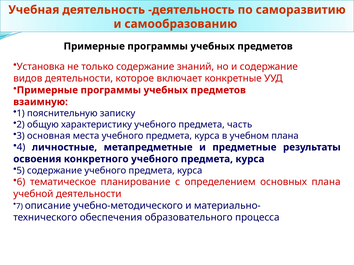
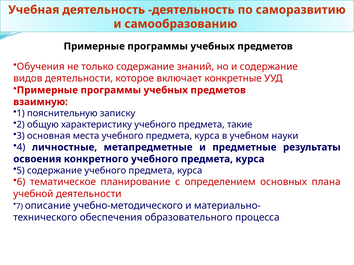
Установка: Установка -> Обучения (41, 67)
часть: часть -> такие (240, 125)
учебном плана: плана -> науки (285, 136)
